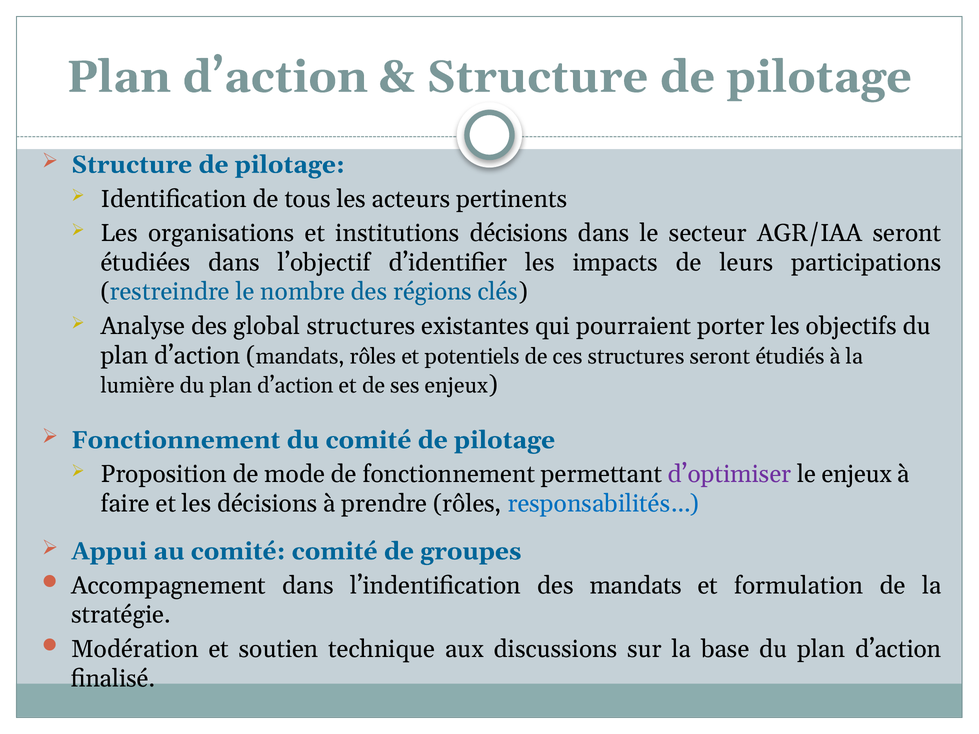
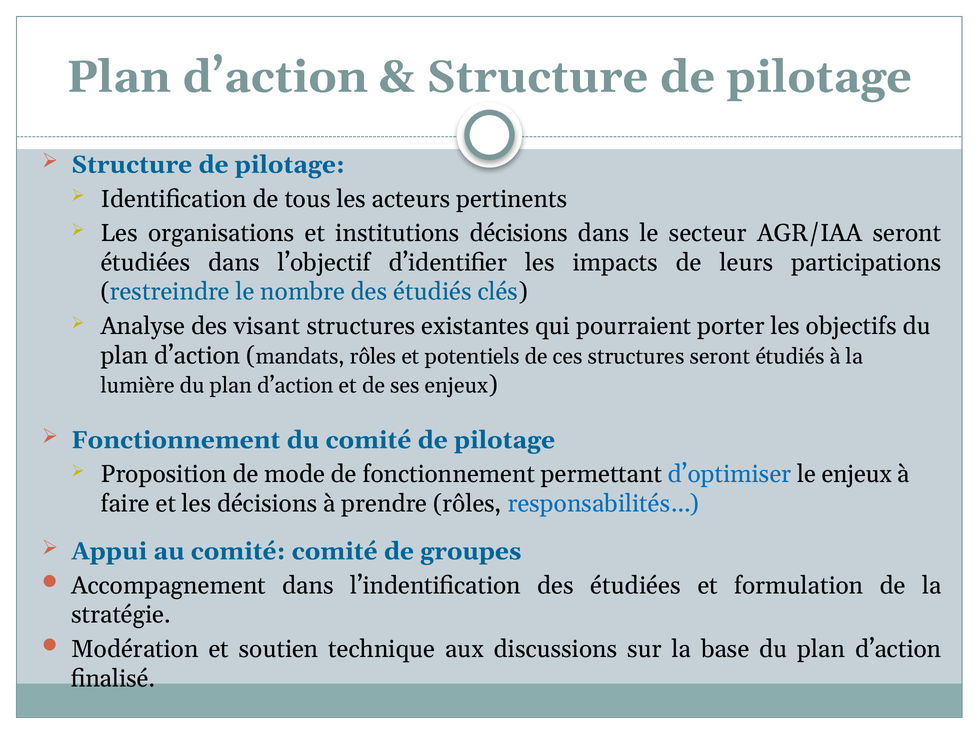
des régions: régions -> étudiés (433, 292)
global: global -> visant (267, 326)
d’optimiser colour: purple -> blue (730, 475)
des mandats: mandats -> étudiées (636, 586)
